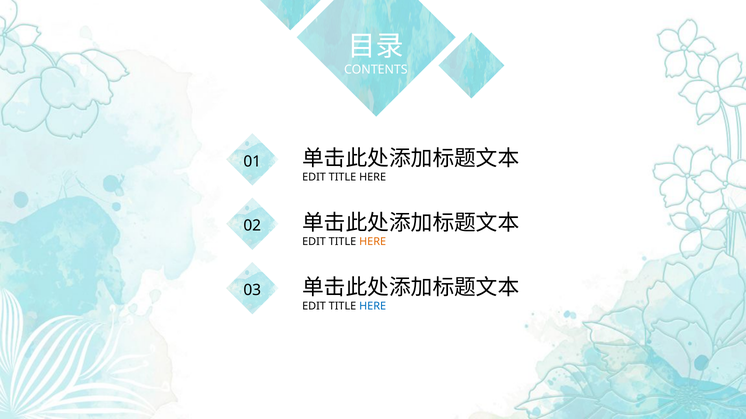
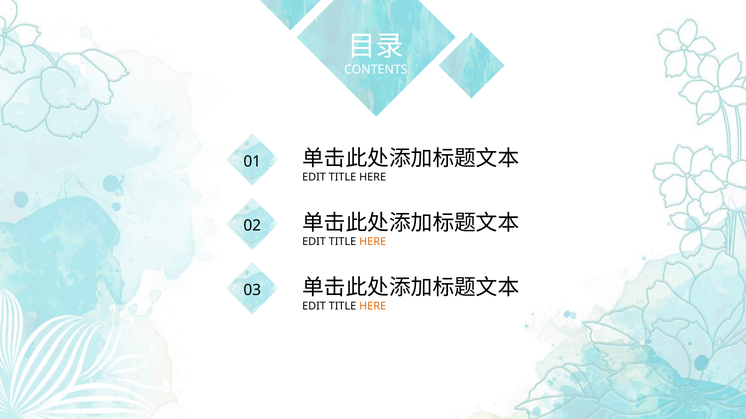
HERE colour: blue -> orange (373, 307)
